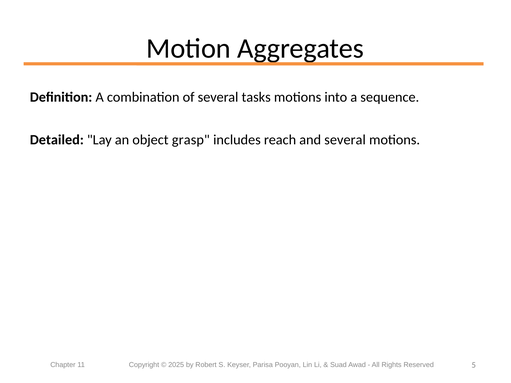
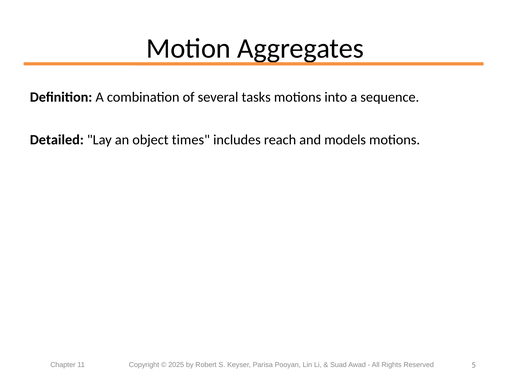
grasp: grasp -> times (191, 140)
and several: several -> models (345, 140)
